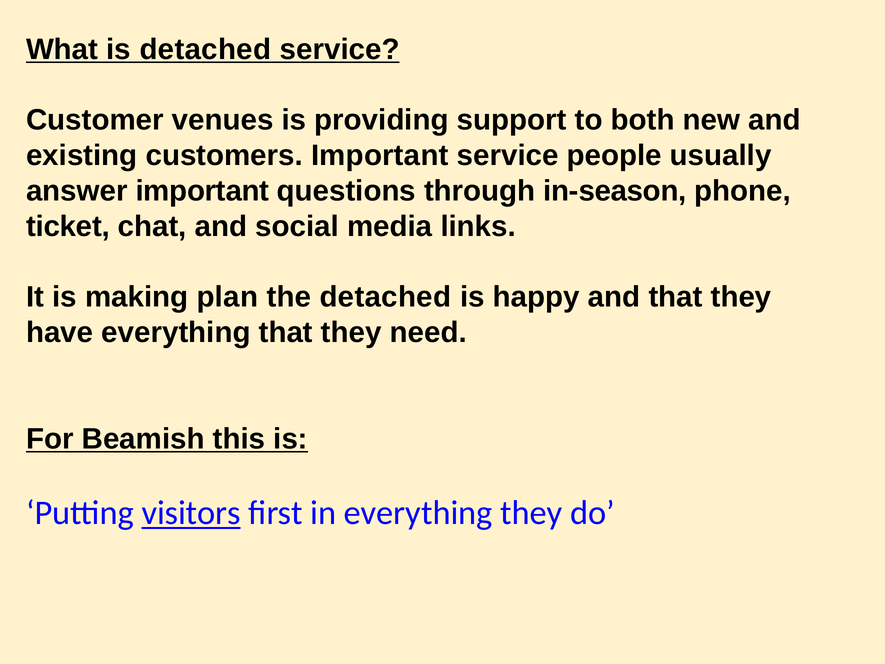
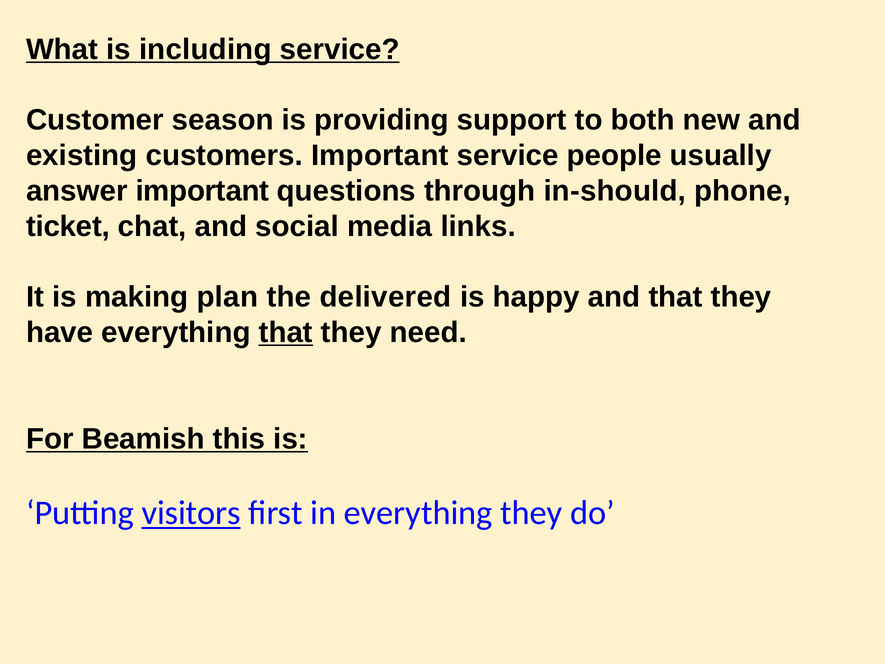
is detached: detached -> including (205, 49)
venues: venues -> season (223, 120)
in-season: in-season -> in-should (615, 191)
the detached: detached -> delivered (385, 297)
that underline: none -> present (286, 333)
